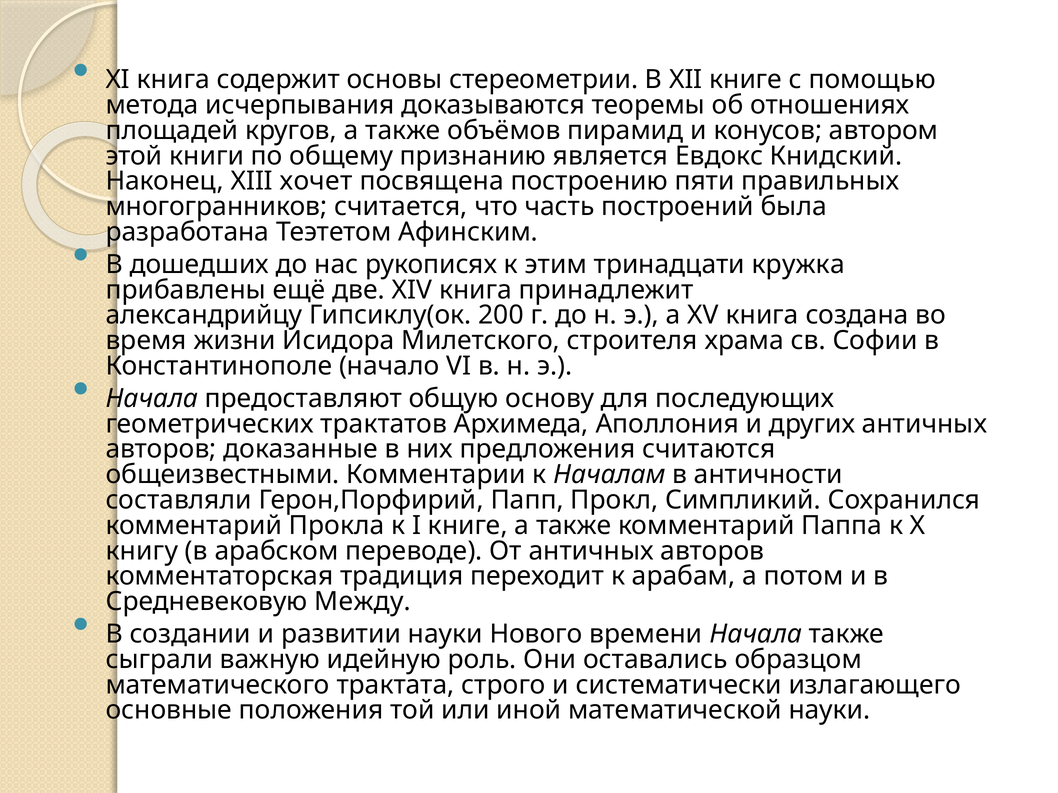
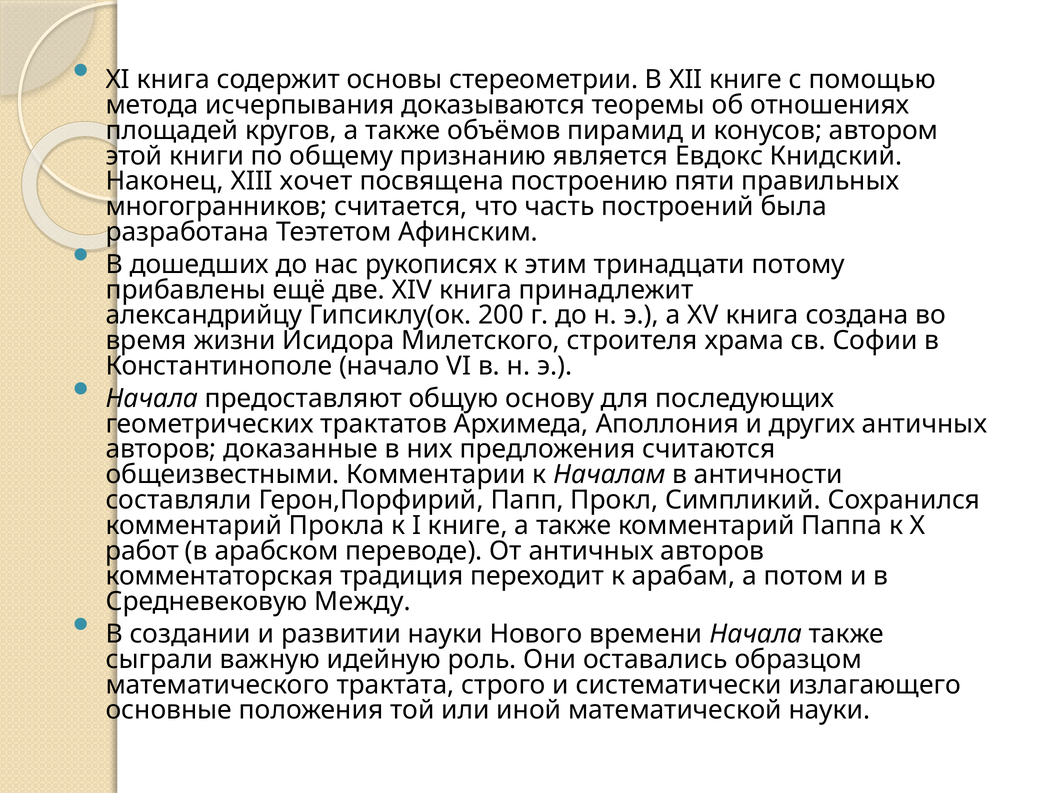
кружка: кружка -> потому (798, 265)
книгу: книгу -> работ (142, 551)
